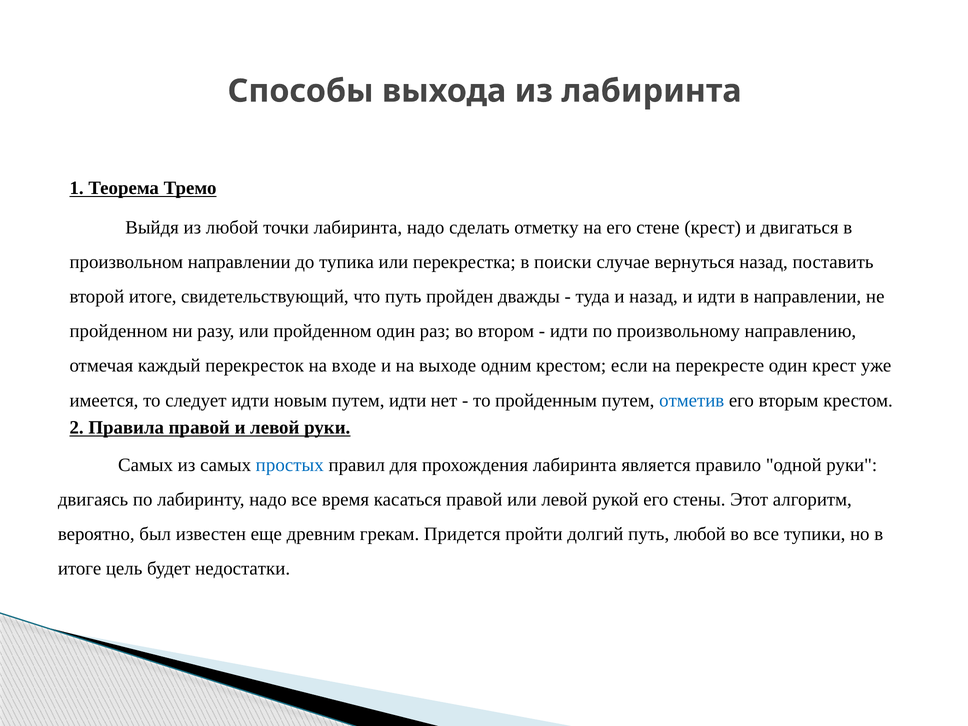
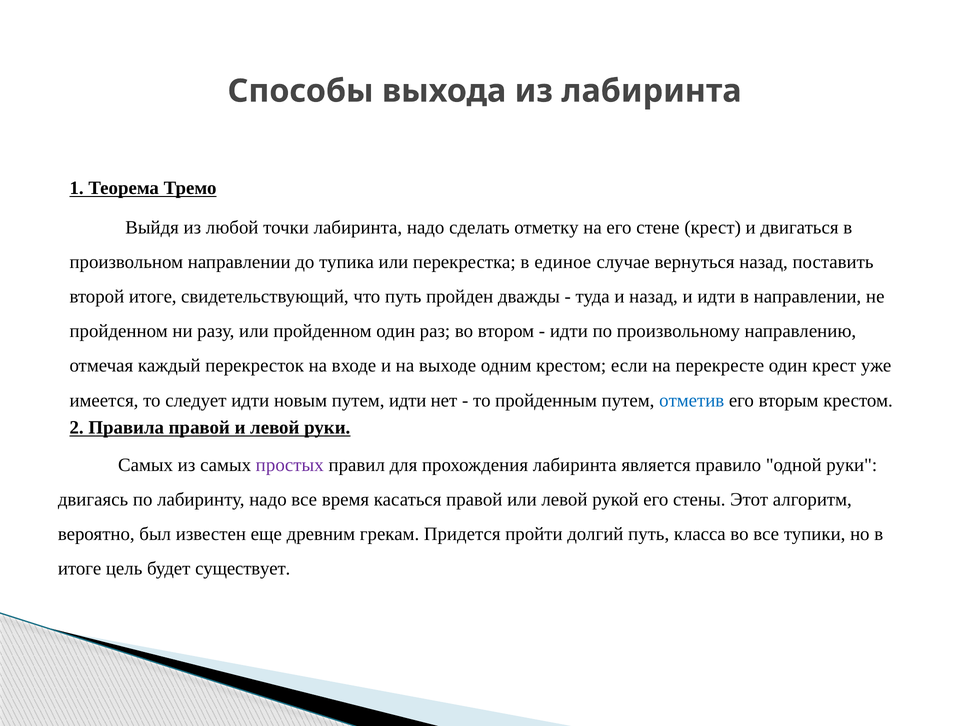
поиски: поиски -> единое (563, 262)
простых colour: blue -> purple (290, 465)
путь любой: любой -> класса (700, 534)
недостатки: недостатки -> существует (243, 569)
